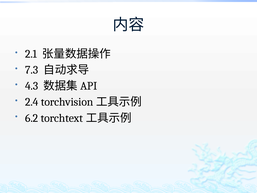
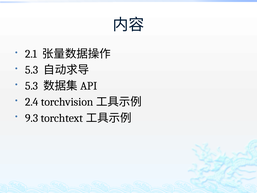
7.3: 7.3 -> 5.3 (32, 70)
4.3: 4.3 -> 5.3 (32, 86)
6.2: 6.2 -> 9.3 (32, 118)
